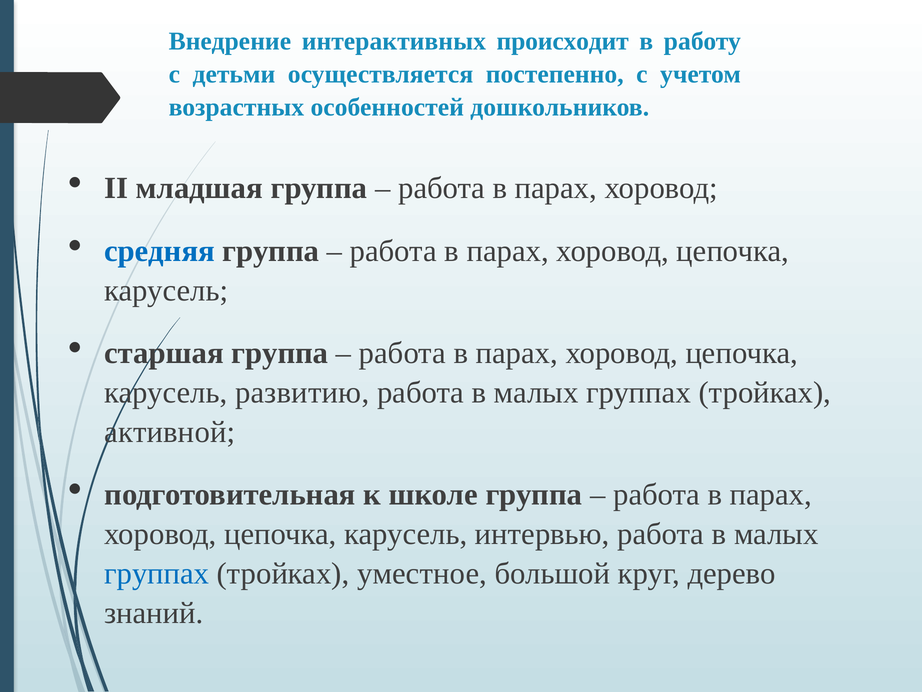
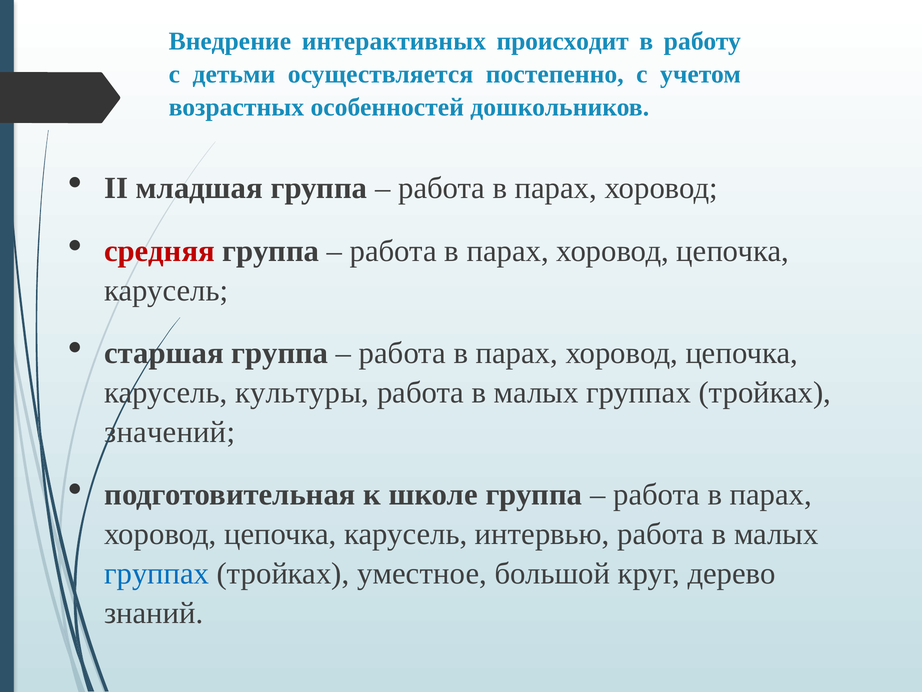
средняя colour: blue -> red (160, 251)
развитию: развитию -> культуры (302, 392)
активной: активной -> значений (170, 432)
